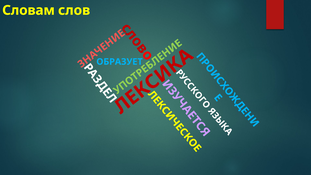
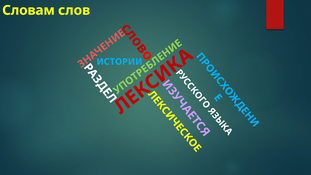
ОБРАЗУЕТ: ОБРАЗУЕТ -> ИСТОРИИ (119, 62)
